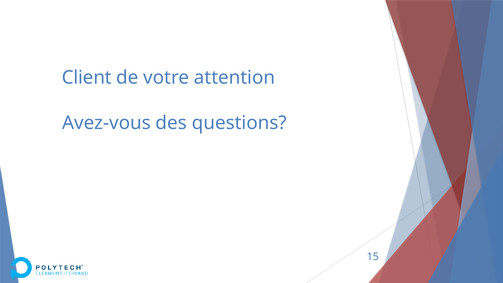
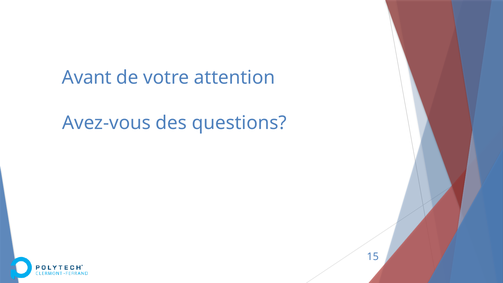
Client: Client -> Avant (87, 78)
